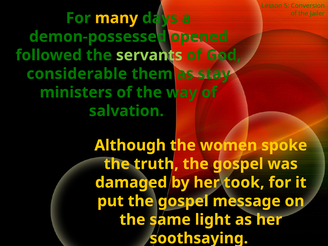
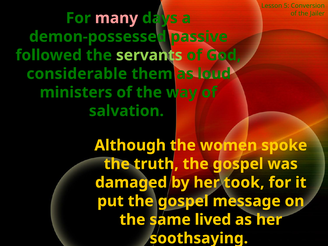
many colour: yellow -> pink (116, 18)
opened: opened -> passive (199, 37)
stay: stay -> loud (214, 74)
light: light -> lived (213, 220)
